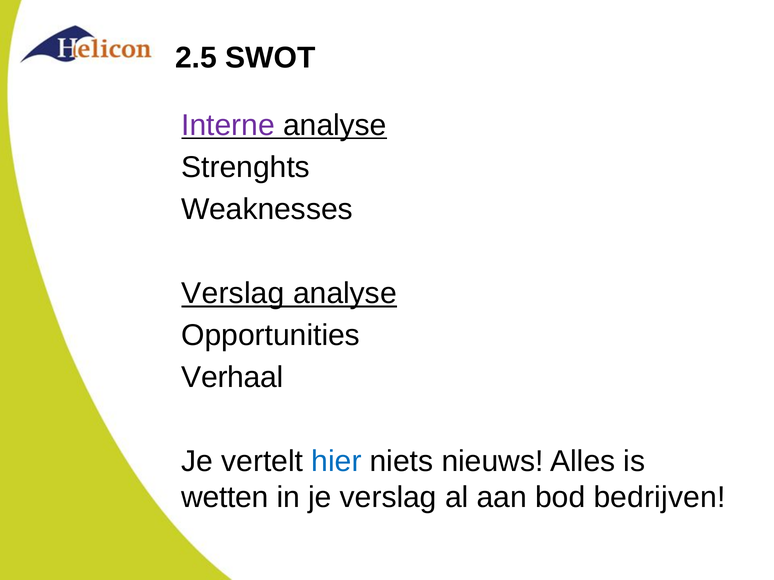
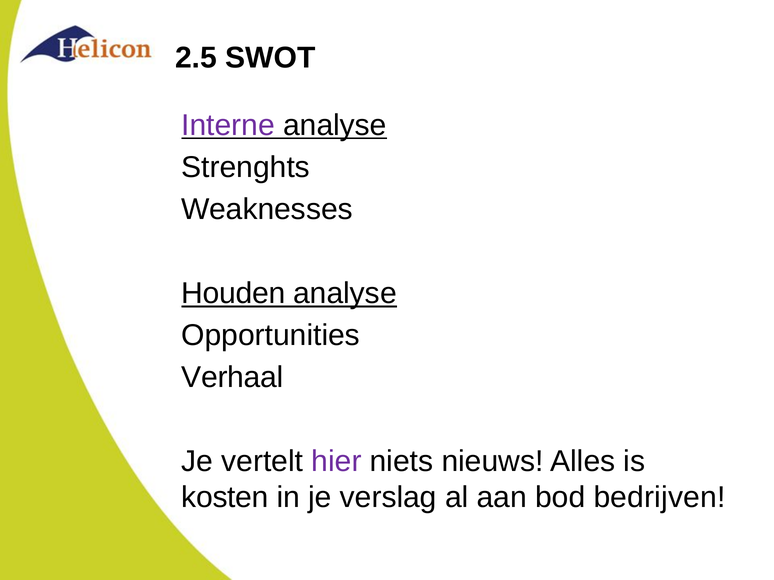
Verslag: Verslag -> Houden (233, 294)
hier colour: blue -> purple (337, 462)
wetten: wetten -> kosten (225, 498)
